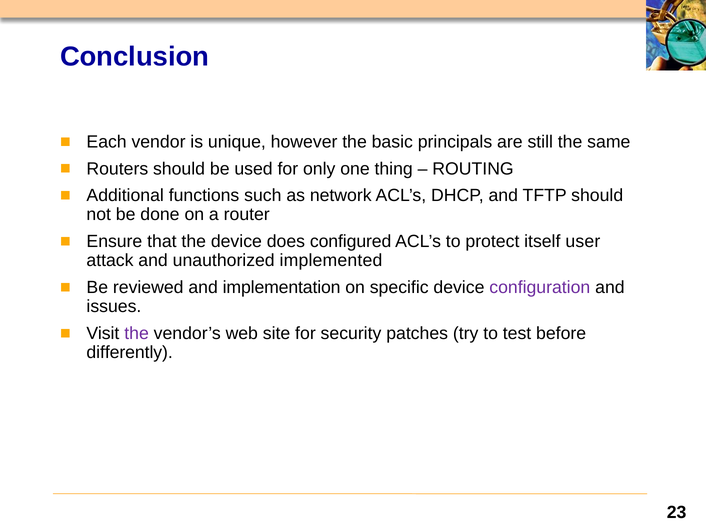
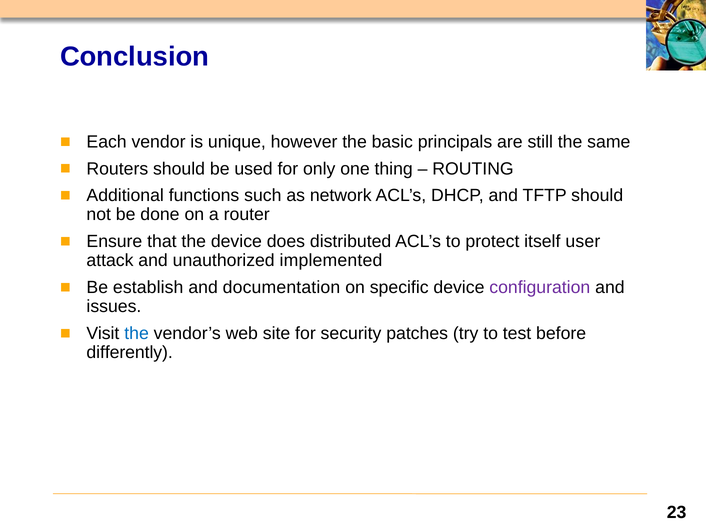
configured: configured -> distributed (351, 242)
reviewed: reviewed -> establish (148, 288)
implementation: implementation -> documentation (281, 288)
the colour: purple -> blue (137, 334)
